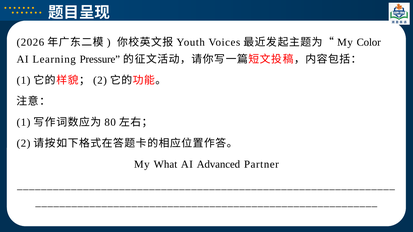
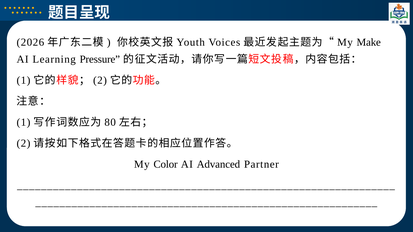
Color: Color -> Make (369, 42)
What: What -> Color (166, 165)
